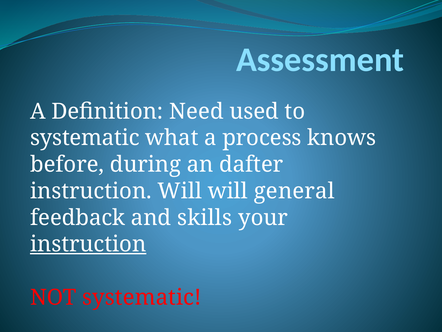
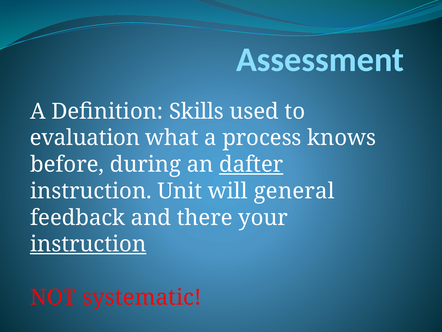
Need: Need -> Skills (196, 111)
systematic: systematic -> evaluation (85, 138)
dafter underline: none -> present (251, 164)
instruction Will: Will -> Unit (180, 191)
skills: skills -> there (205, 217)
